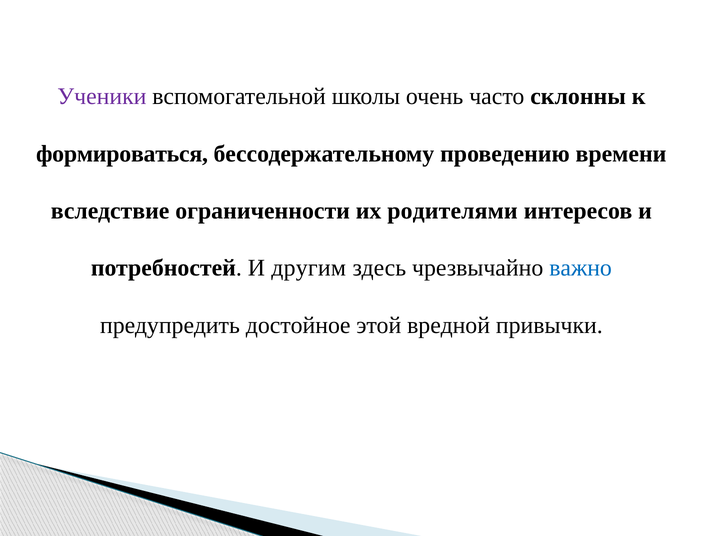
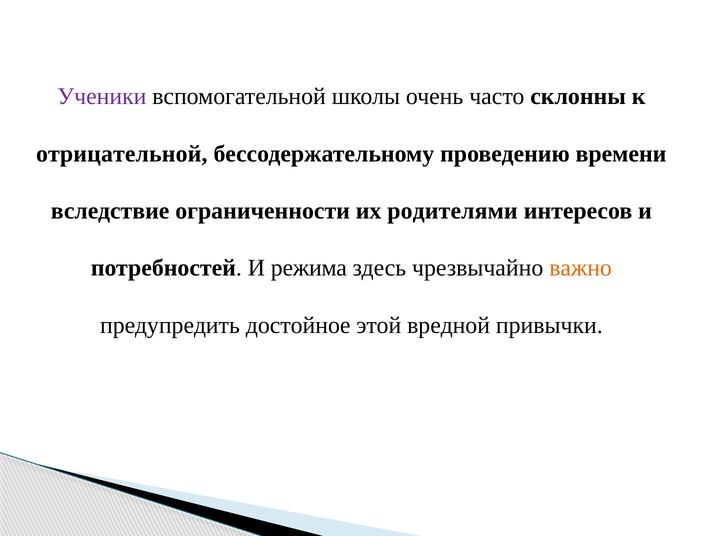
формироваться: формироваться -> отрицательной (122, 154)
другим: другим -> режима (309, 268)
важно colour: blue -> orange (581, 268)
